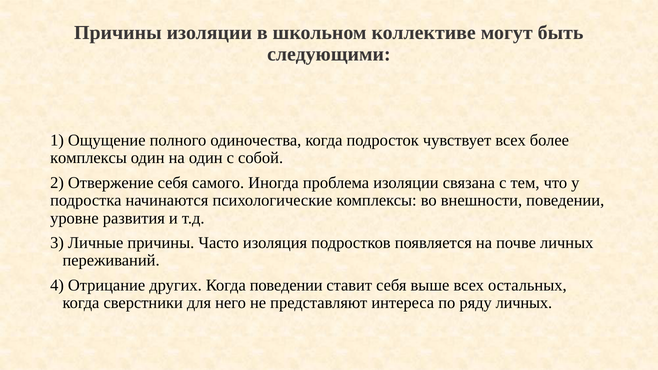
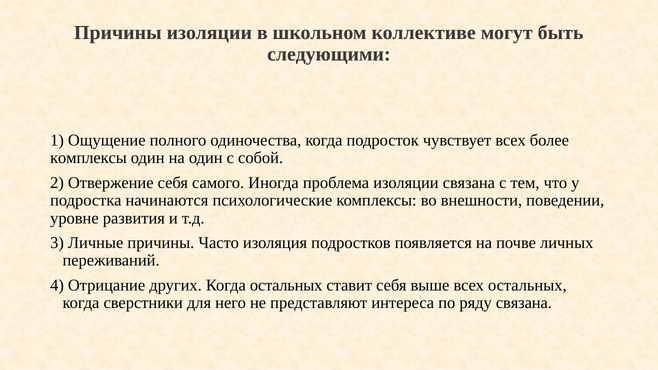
Когда поведении: поведении -> остальных (286, 285)
ряду личных: личных -> связана (524, 303)
